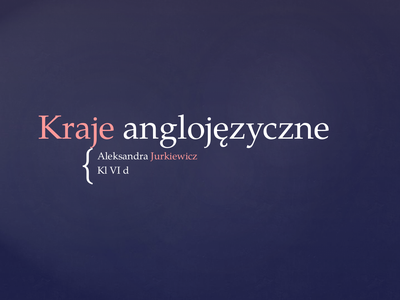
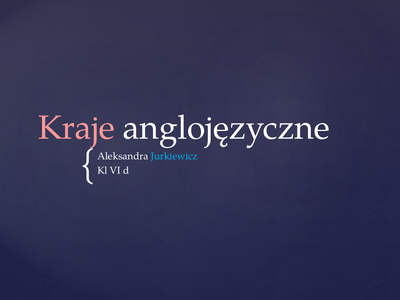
Jurkiewicz colour: pink -> light blue (174, 156)
